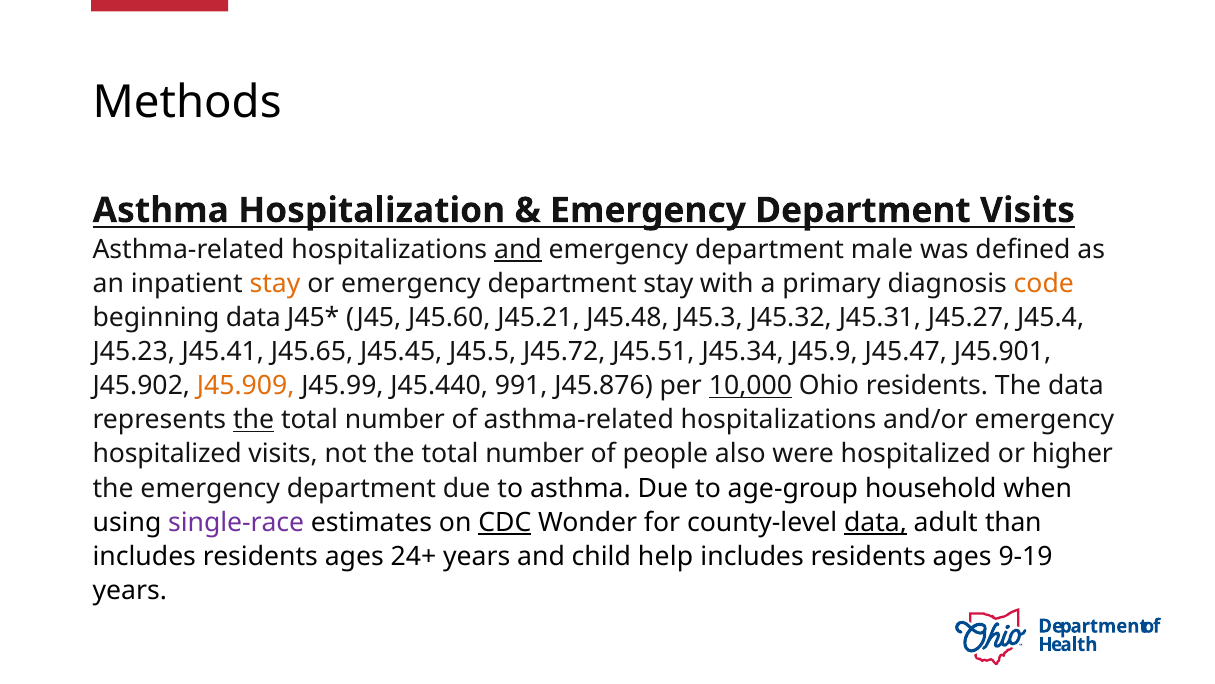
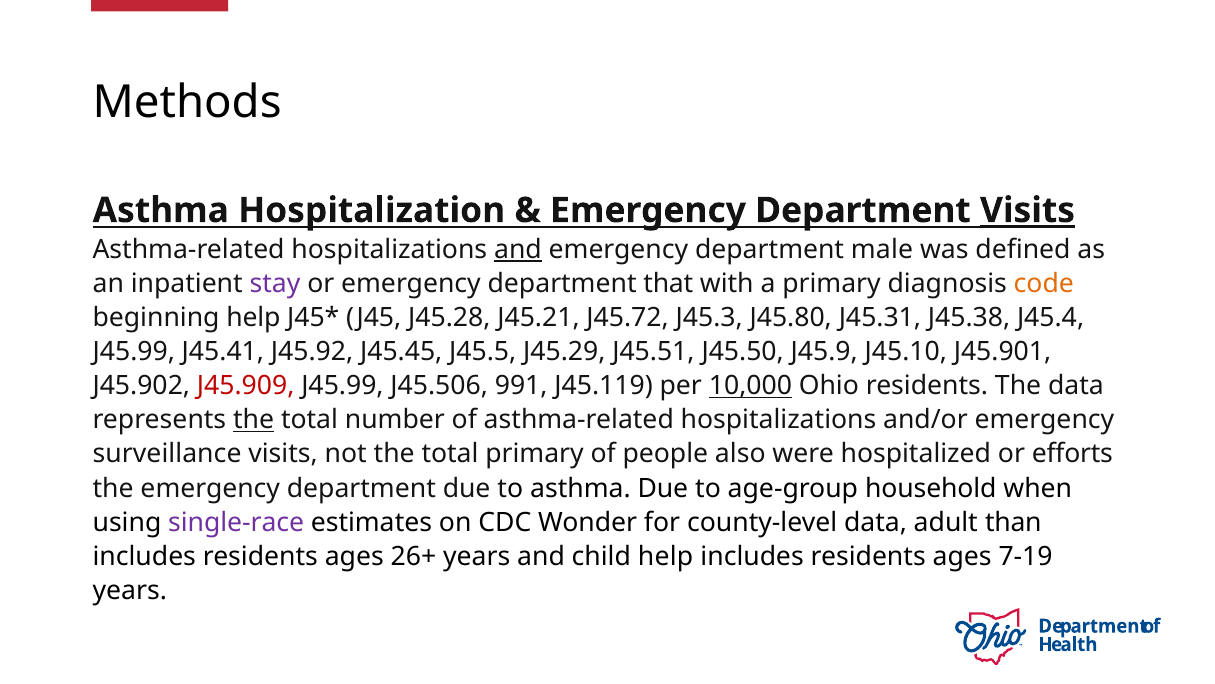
Visits underline: none -> present (1027, 210)
stay colour: orange -> purple (275, 283)
department stay: stay -> that (668, 283)
beginning data: data -> help (253, 317)
J45.60: J45.60 -> J45.28 (449, 317)
J45.48: J45.48 -> J45.72 (628, 317)
J45.32: J45.32 -> J45.80 (791, 317)
J45.27: J45.27 -> J45.38 (969, 317)
J45.23: J45.23 -> J45.99 (134, 351)
J45.65: J45.65 -> J45.92 (312, 351)
J45.72: J45.72 -> J45.29 (564, 351)
J45.34: J45.34 -> J45.50 (743, 351)
J45.47: J45.47 -> J45.10 (906, 351)
J45.909 colour: orange -> red (246, 386)
J45.440: J45.440 -> J45.506 (439, 386)
J45.876: J45.876 -> J45.119 (604, 386)
hospitalized: hospitalized -> surveillance (167, 454)
not the total number: number -> primary (535, 454)
higher: higher -> efforts (1072, 454)
CDC underline: present -> none (505, 522)
data underline: present -> none (876, 522)
24+: 24+ -> 26+ (413, 556)
9-19: 9-19 -> 7-19 (1026, 556)
